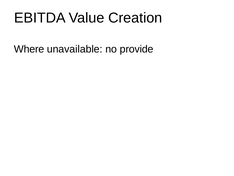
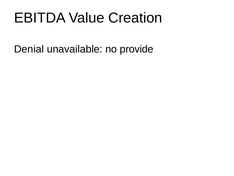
Where: Where -> Denial (29, 49)
